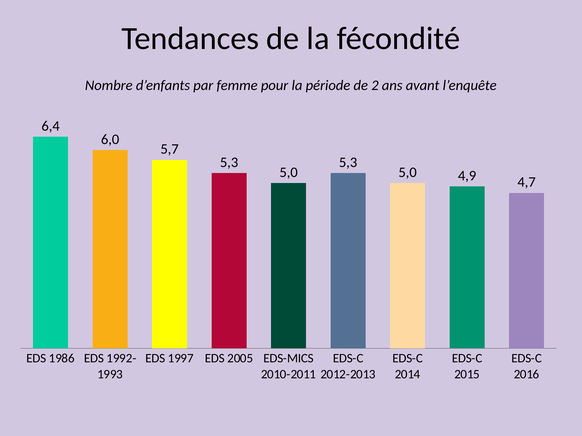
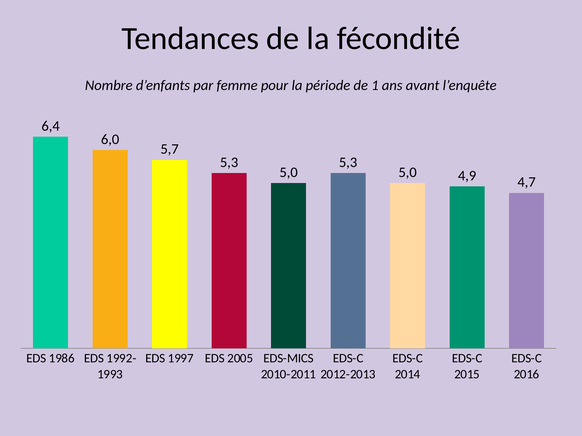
2: 2 -> 1 (375, 85)
